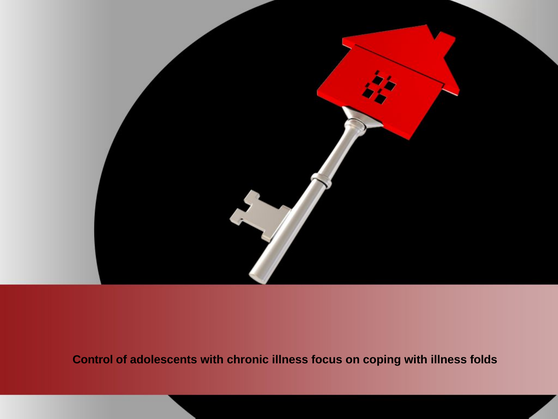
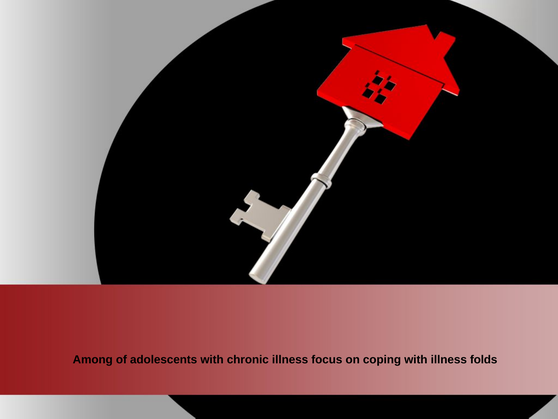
Control: Control -> Among (93, 359)
